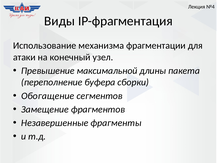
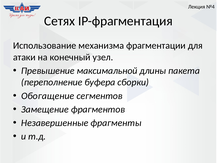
Виды: Виды -> Сетях (60, 21)
